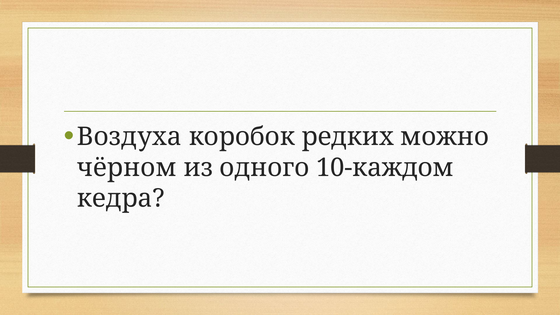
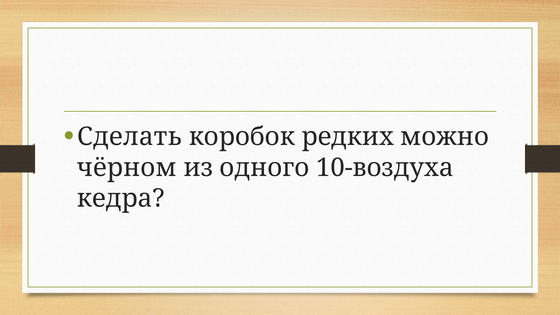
Воздуха: Воздуха -> Сделать (129, 137)
10-каждом: 10-каждом -> 10-воздуха (385, 168)
